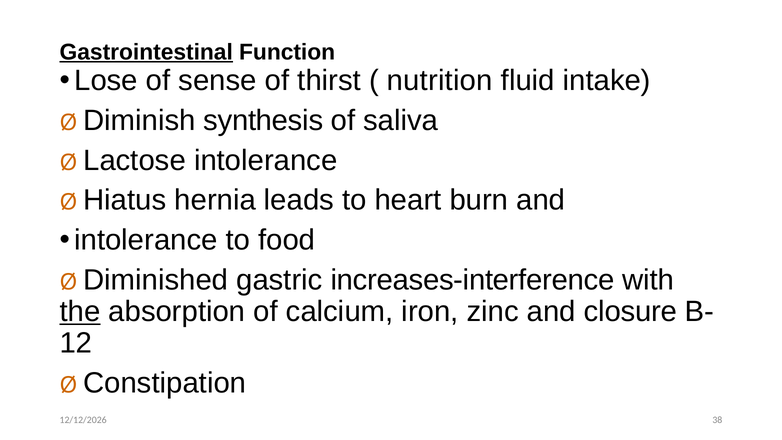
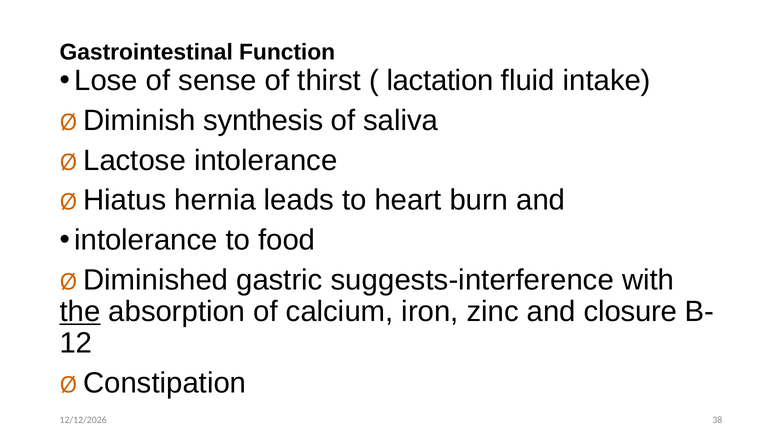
Gastrointestinal underline: present -> none (146, 52)
nutrition: nutrition -> lactation (440, 81)
increases-interference: increases-interference -> suggests-interference (472, 280)
